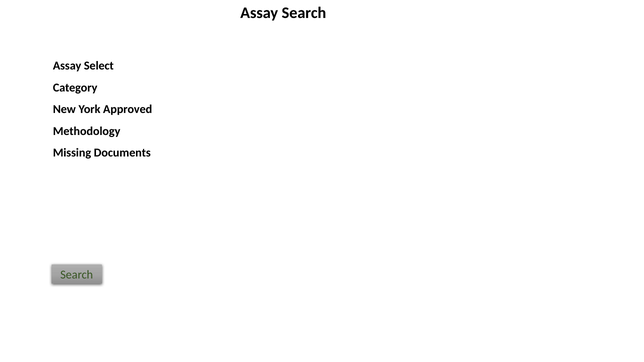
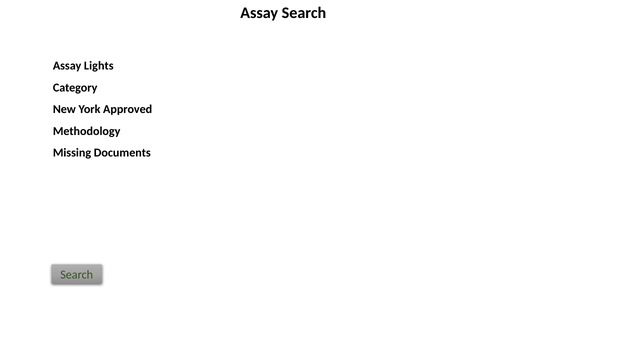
Select: Select -> Lights (99, 66)
